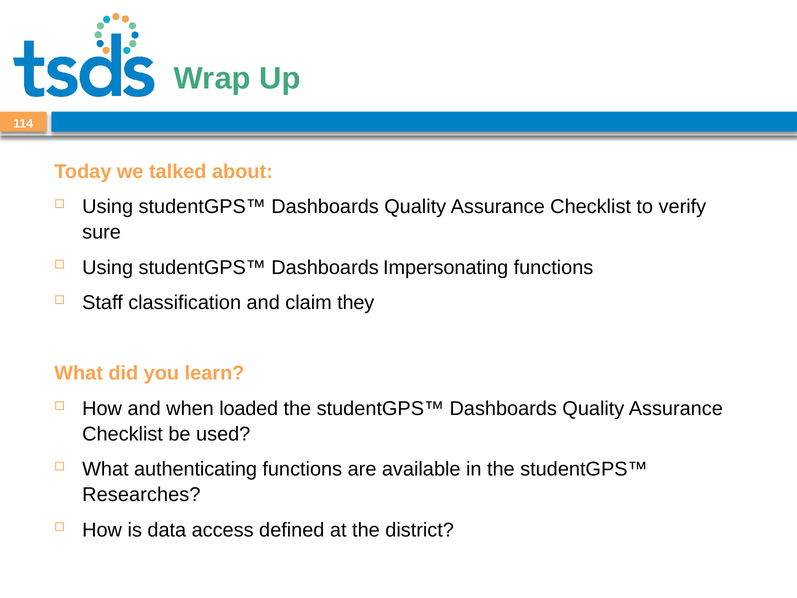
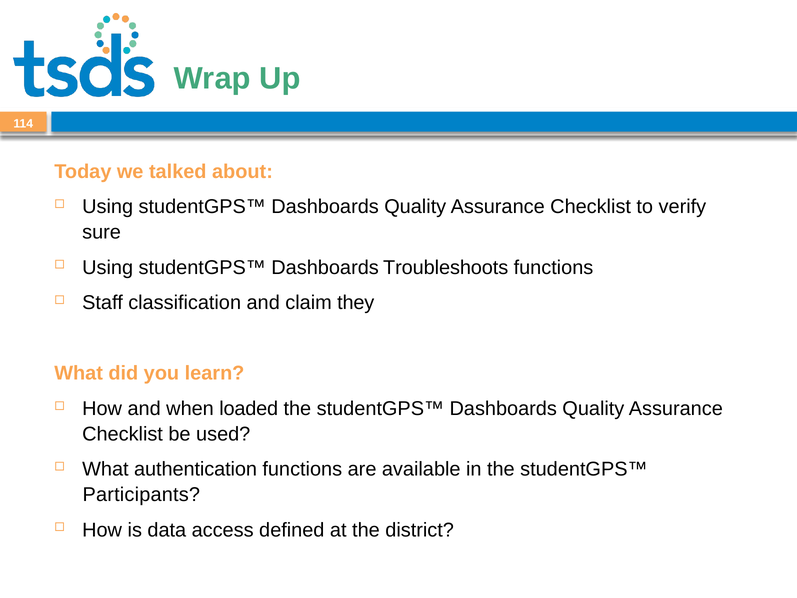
Impersonating: Impersonating -> Troubleshoots (446, 267)
authenticating: authenticating -> authentication (196, 469)
Researches: Researches -> Participants (141, 494)
